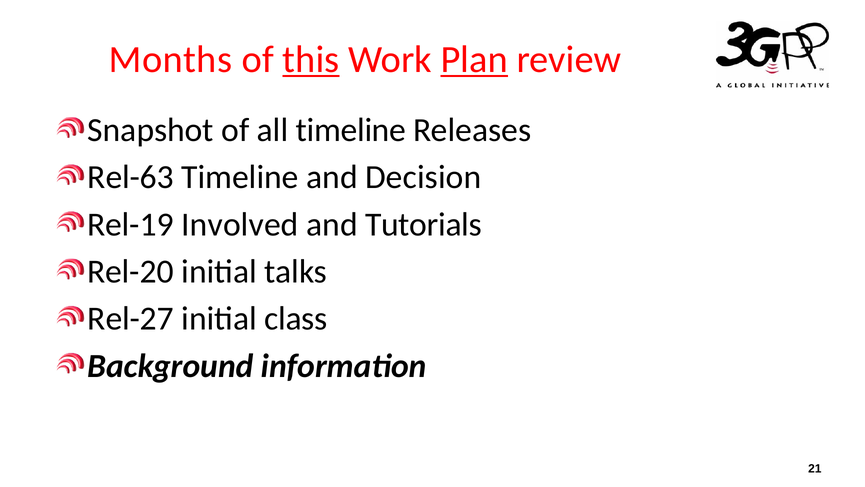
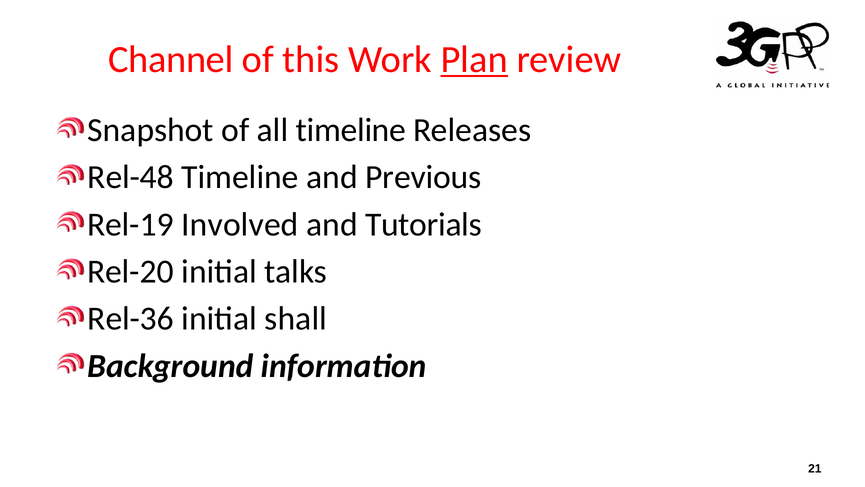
Months: Months -> Channel (171, 59)
this underline: present -> none (311, 59)
Rel-63: Rel-63 -> Rel-48 (131, 177)
Decision: Decision -> Previous (423, 177)
Rel-27: Rel-27 -> Rel-36 (131, 319)
class: class -> shall (296, 319)
